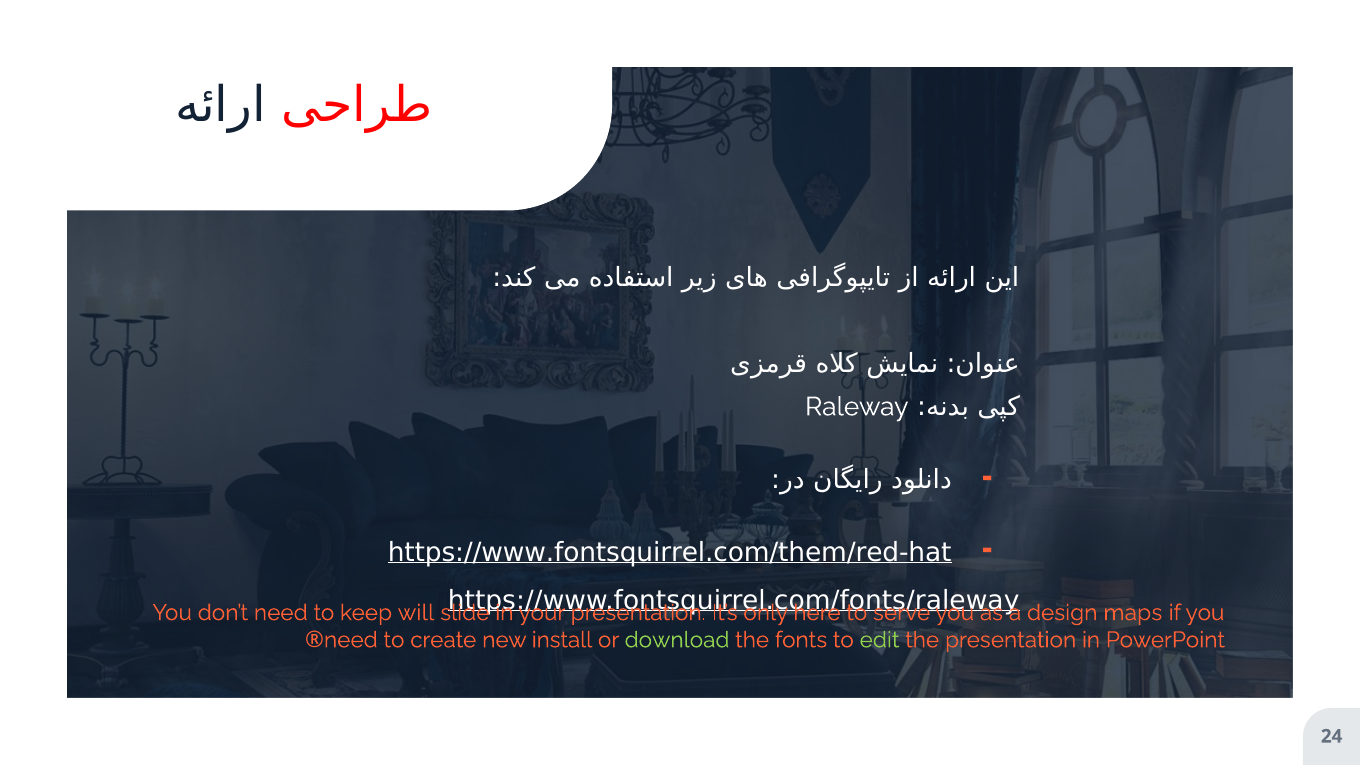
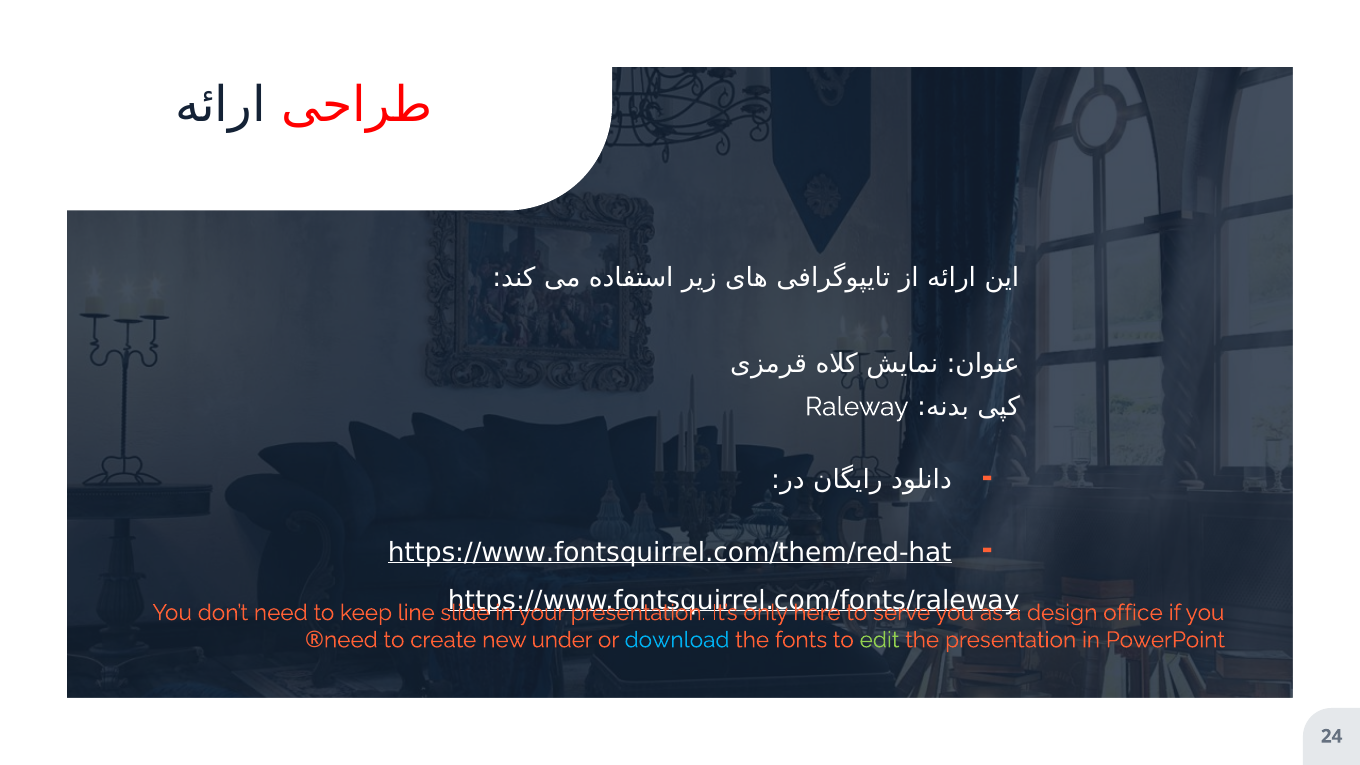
will: will -> line (416, 613)
maps: maps -> office (1133, 613)
install: install -> under (562, 640)
download colour: light green -> light blue (677, 640)
